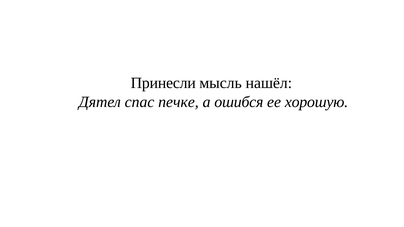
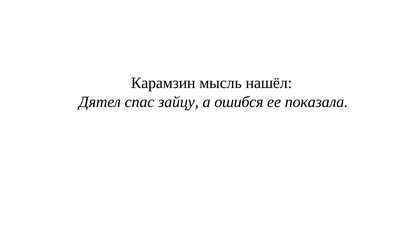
Принесли: Принесли -> Карамзин (163, 83)
печке: печке -> зайцу (178, 102)
хорошую: хорошую -> показала (316, 102)
